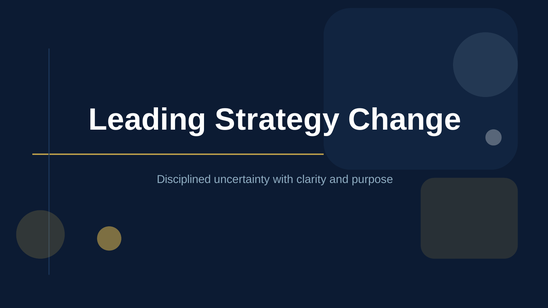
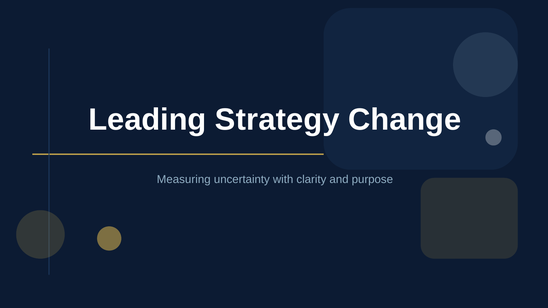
Disciplined: Disciplined -> Measuring (184, 180)
